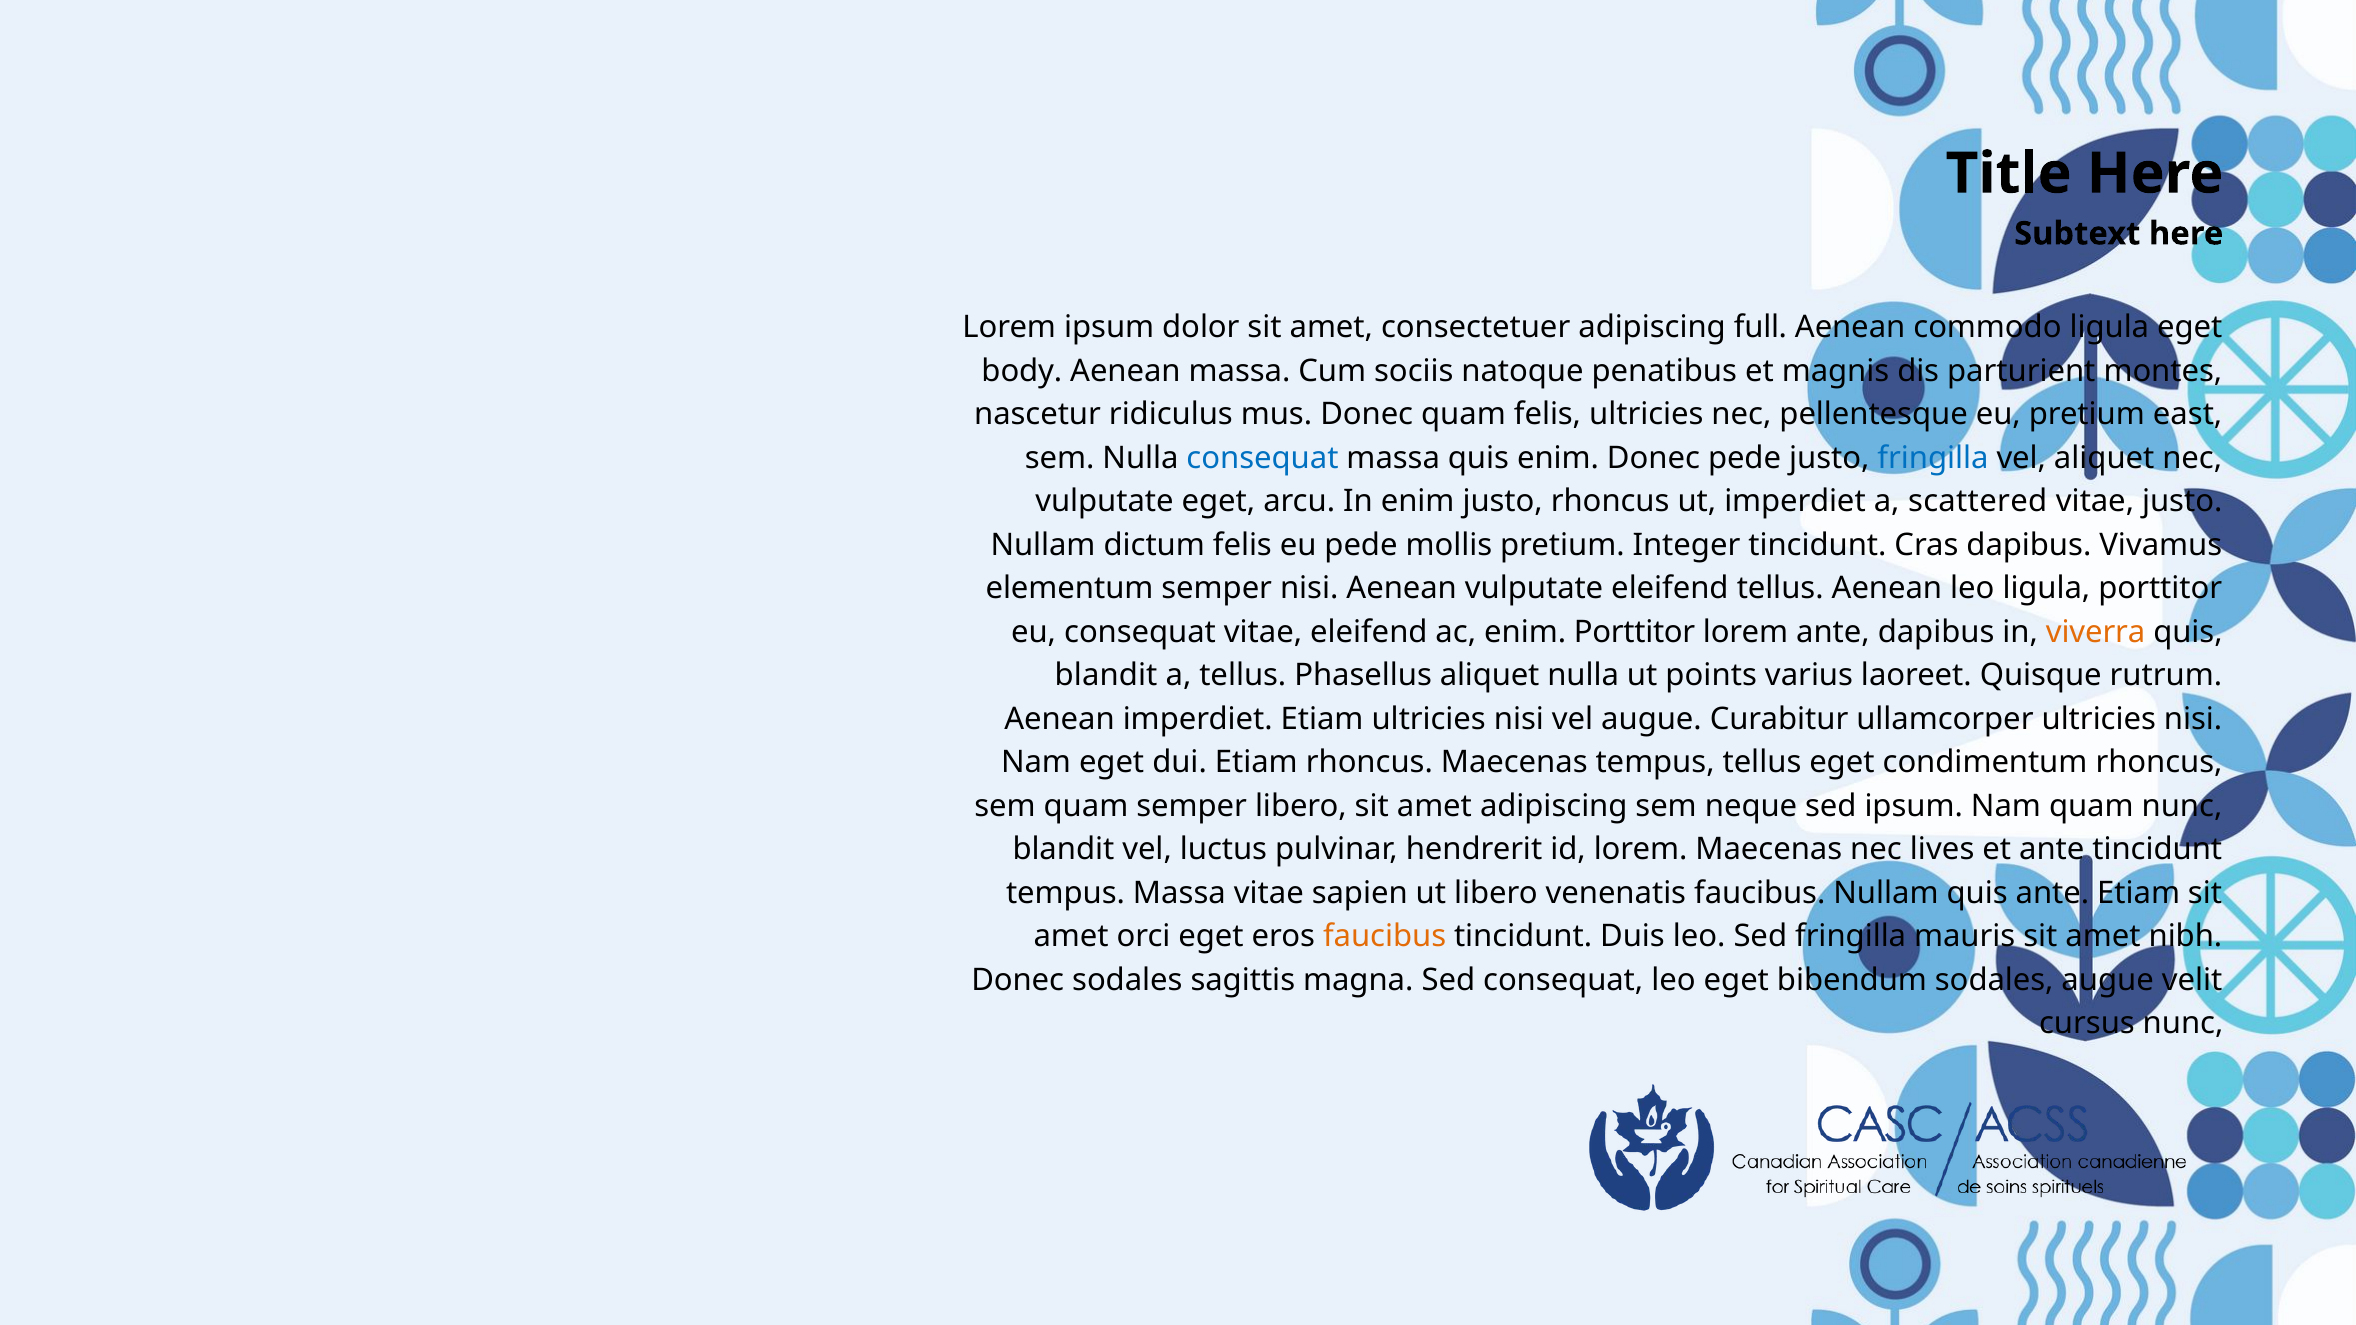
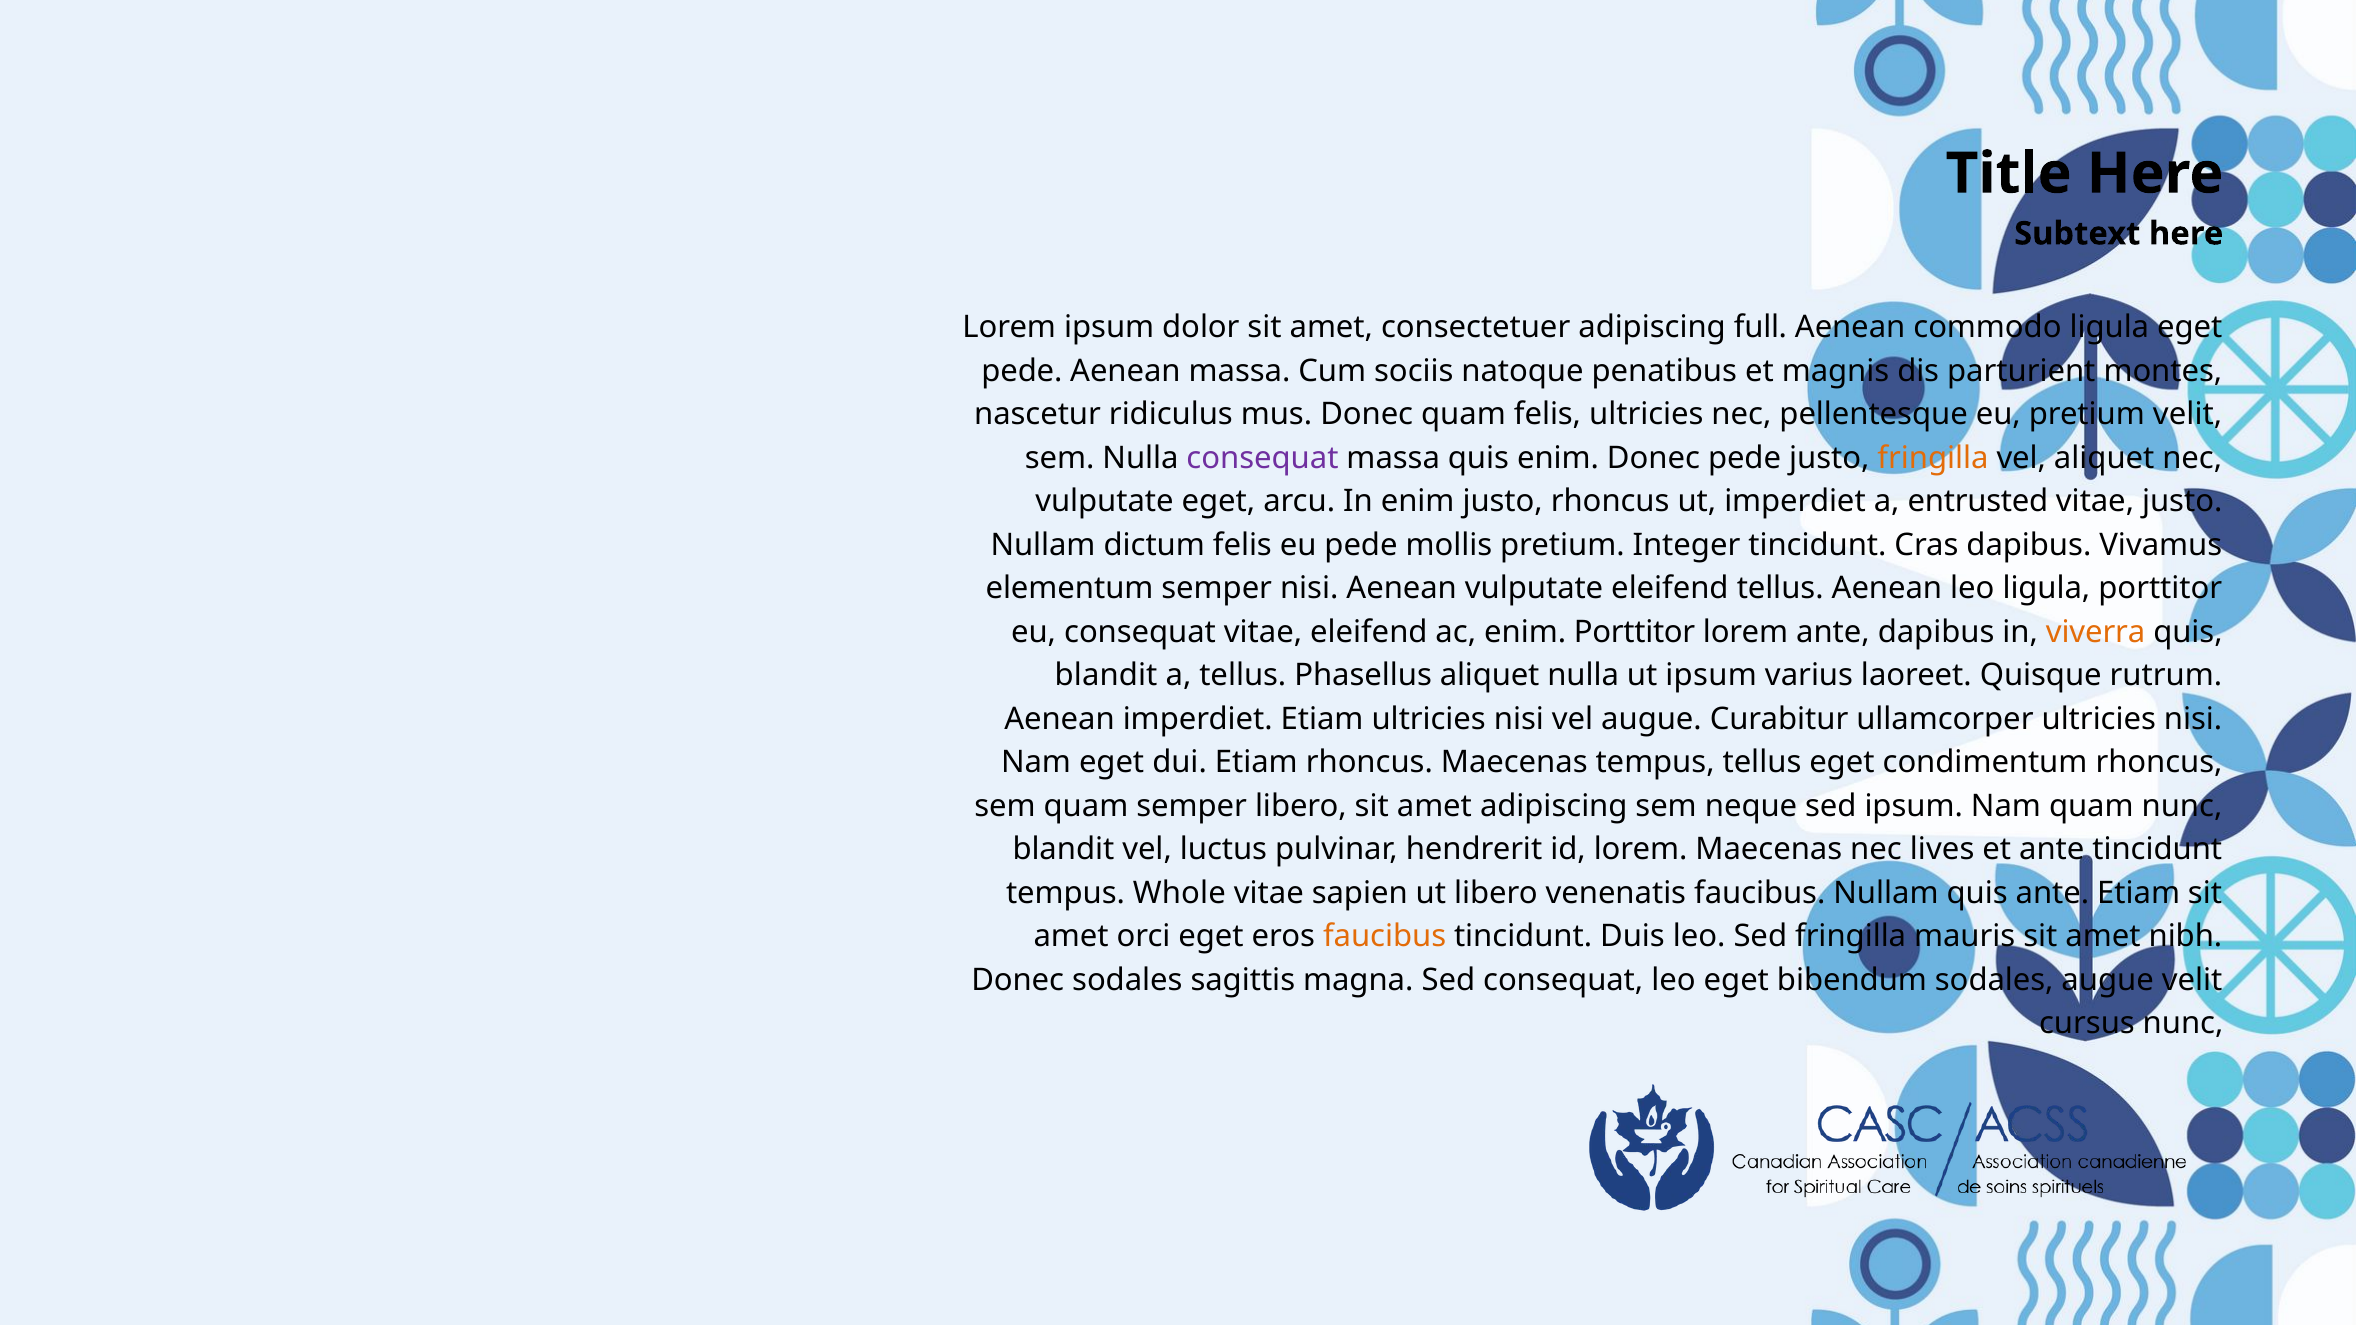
body: body -> pede (1022, 371)
pretium east: east -> velit (2188, 415)
consequat colour: blue -> purple (1262, 458)
fringilla colour: blue -> orange (1933, 458)
scattered: scattered -> entrusted (1978, 502)
ut points: points -> ipsum (1711, 676)
tempus Massa: Massa -> Whole (1179, 893)
